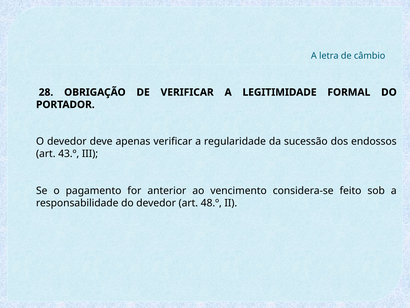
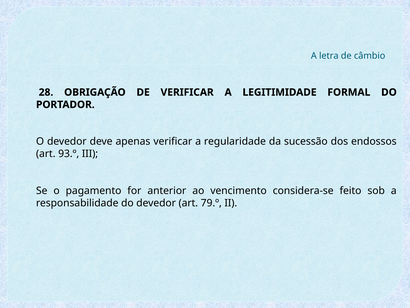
43.º: 43.º -> 93.º (69, 154)
48.º: 48.º -> 79.º (211, 203)
